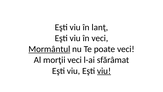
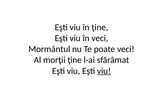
în lanţ: lanţ -> ţine (100, 27)
Mormântul underline: present -> none (49, 49)
morţii veci: veci -> ţine (75, 60)
